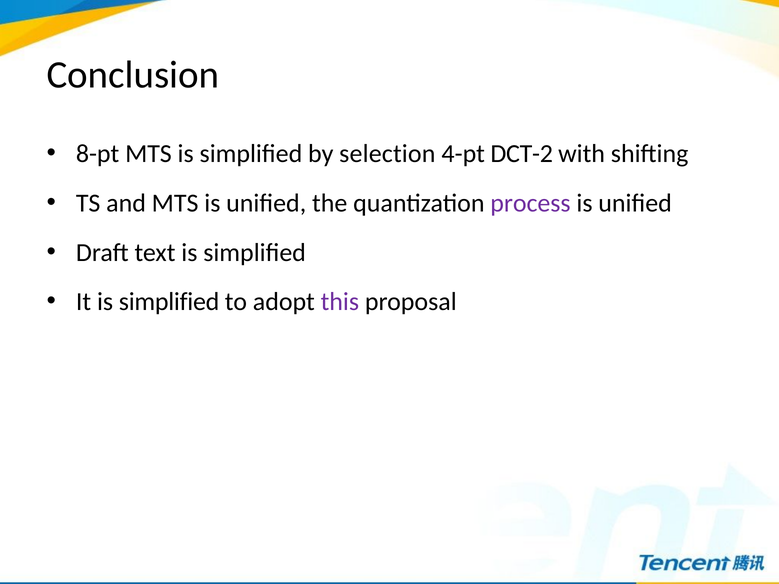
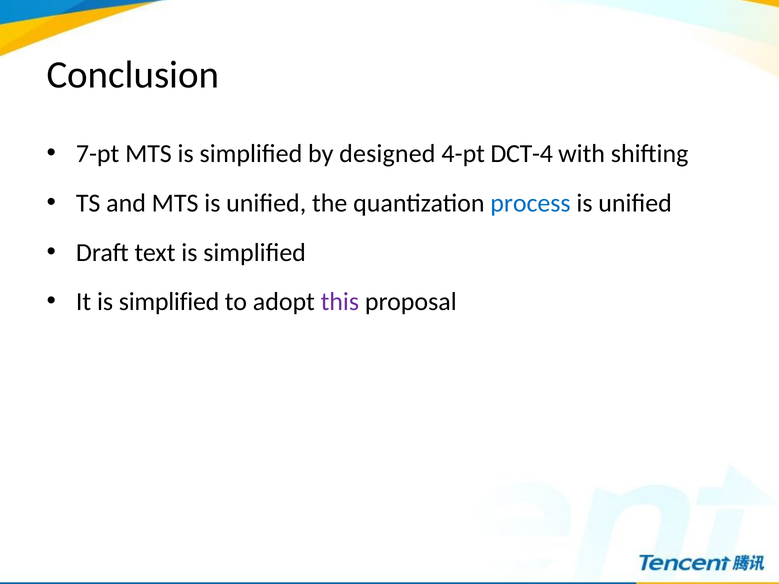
8-pt: 8-pt -> 7-pt (98, 154)
selection: selection -> designed (387, 154)
DCT-2: DCT-2 -> DCT-4 (522, 154)
process colour: purple -> blue (530, 203)
